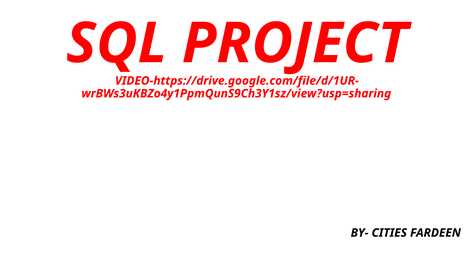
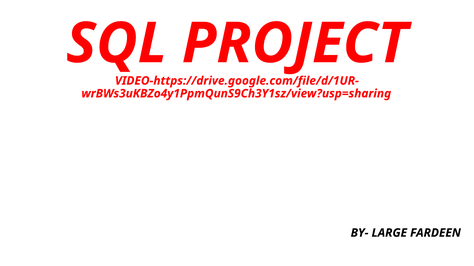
CITIES: CITIES -> LARGE (389, 233)
